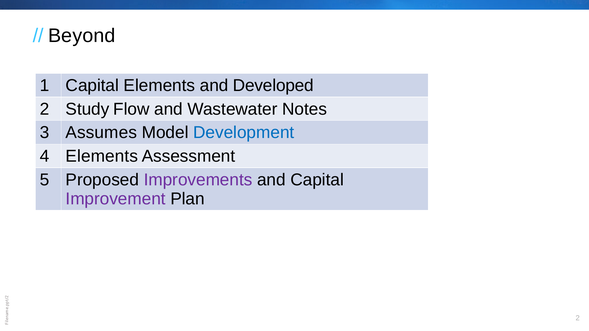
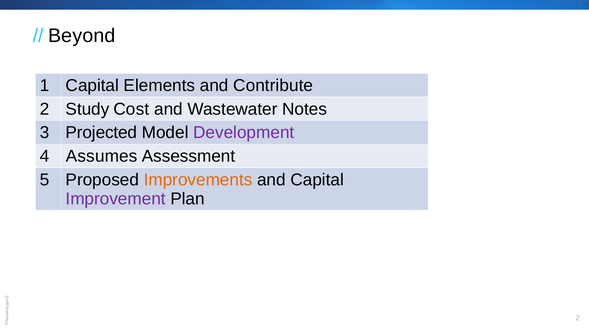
Developed: Developed -> Contribute (273, 86)
Flow: Flow -> Cost (131, 109)
Assumes: Assumes -> Projected (101, 133)
Development colour: blue -> purple (244, 133)
4 Elements: Elements -> Assumes (102, 156)
Improvements colour: purple -> orange (198, 180)
